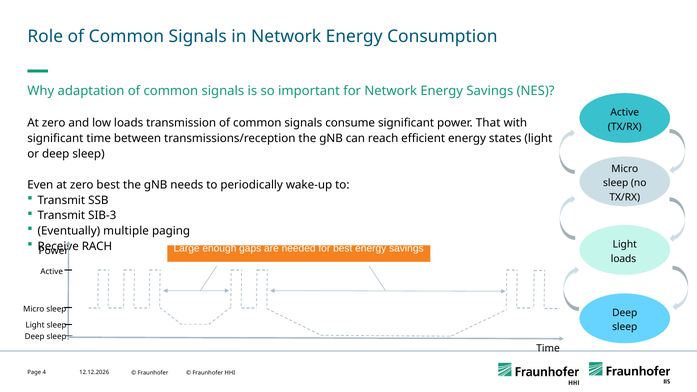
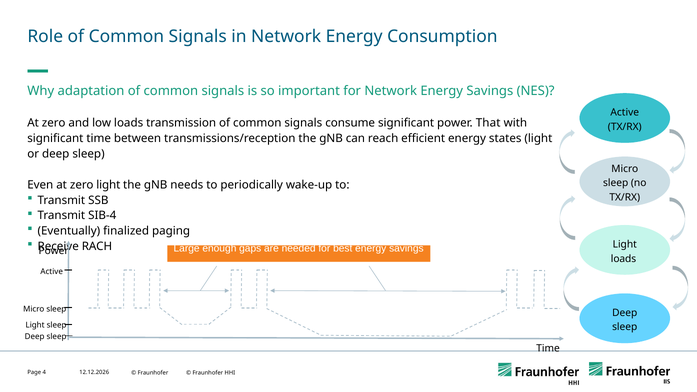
zero best: best -> light (108, 185)
SIB-3: SIB-3 -> SIB-4 (102, 216)
multiple: multiple -> finalized (126, 231)
